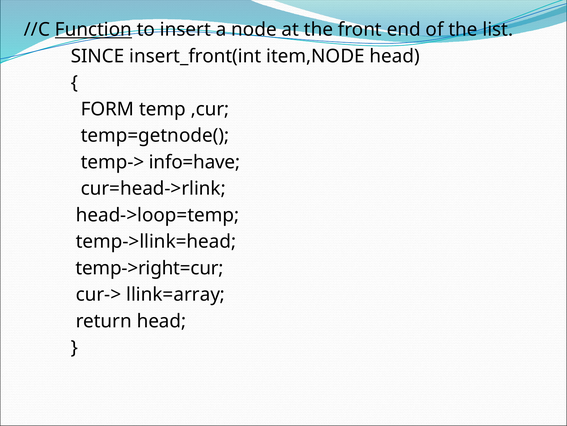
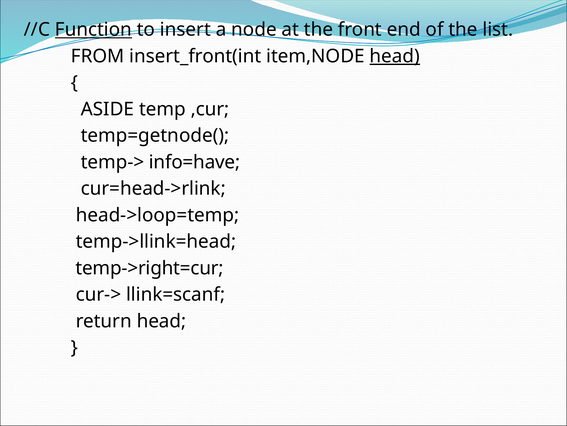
SINCE: SINCE -> FROM (98, 56)
head underline: none -> present (395, 56)
FORM: FORM -> ASIDE (107, 109)
llink=array: llink=array -> llink=scanf (176, 294)
